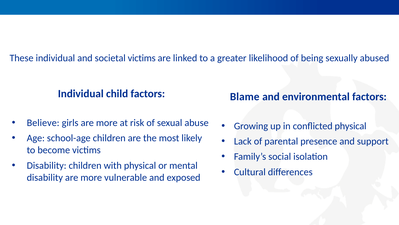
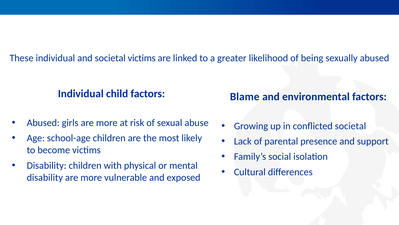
Believe: Believe -> Abused (43, 123)
conflicted physical: physical -> societal (350, 126)
